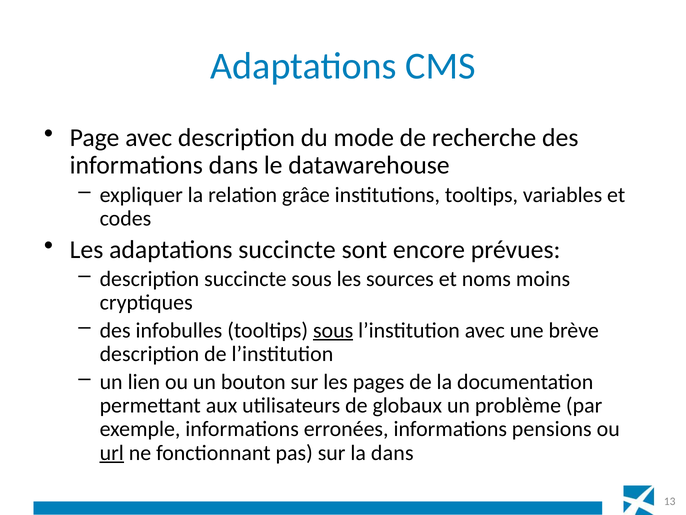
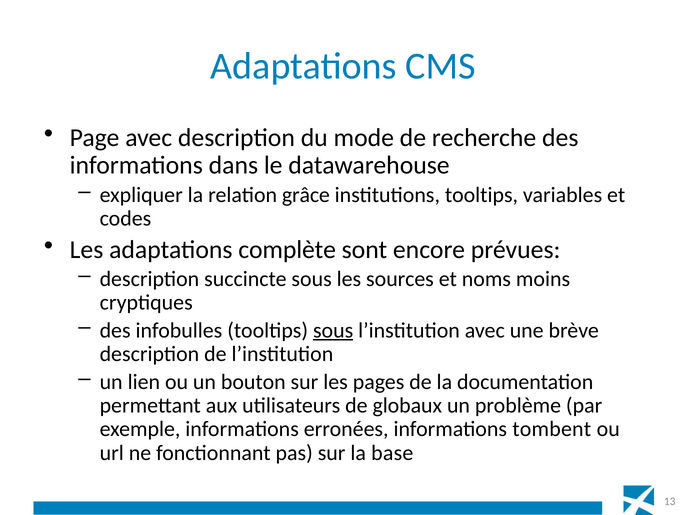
adaptations succincte: succincte -> complète (287, 249)
pensions: pensions -> tombent (552, 429)
url underline: present -> none (112, 452)
la dans: dans -> base (392, 452)
